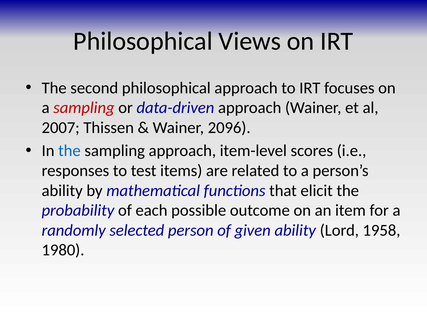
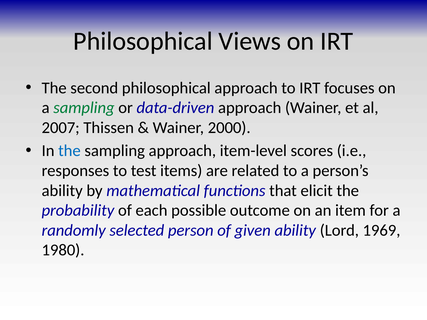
sampling colour: red -> green (84, 108)
2096: 2096 -> 2000 (229, 128)
1958: 1958 -> 1969 (382, 230)
